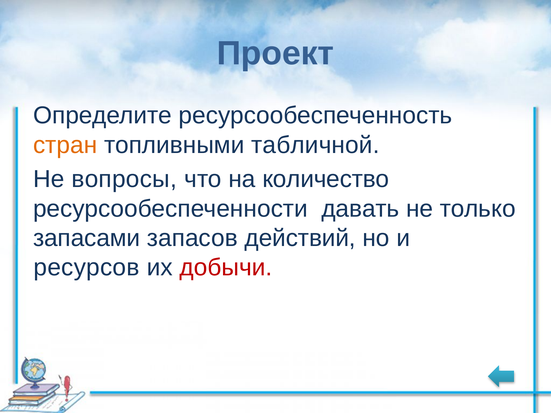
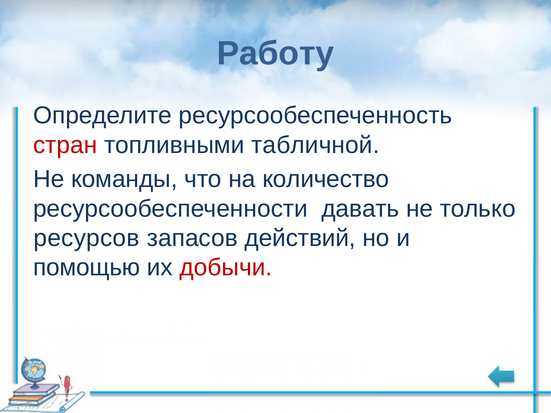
Проект: Проект -> Работу (275, 53)
стран colour: orange -> red (65, 145)
вопросы: вопросы -> команды (124, 179)
запасами: запасами -> ресурсов (86, 238)
ресурсов: ресурсов -> помощью (87, 268)
